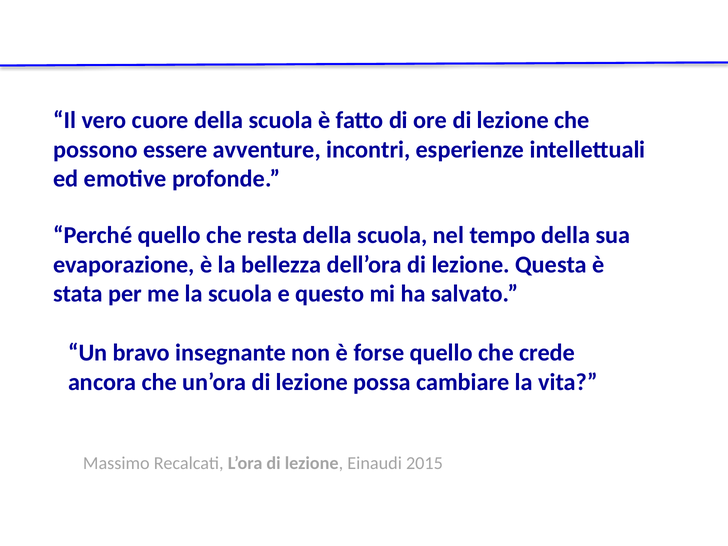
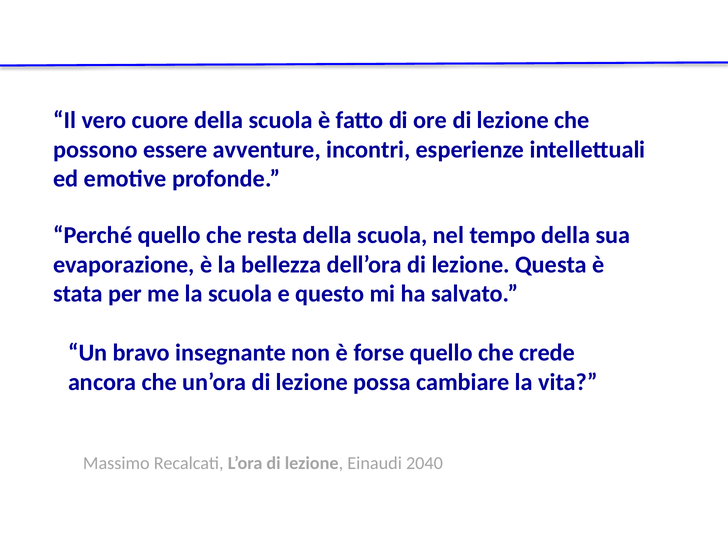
2015: 2015 -> 2040 (424, 463)
